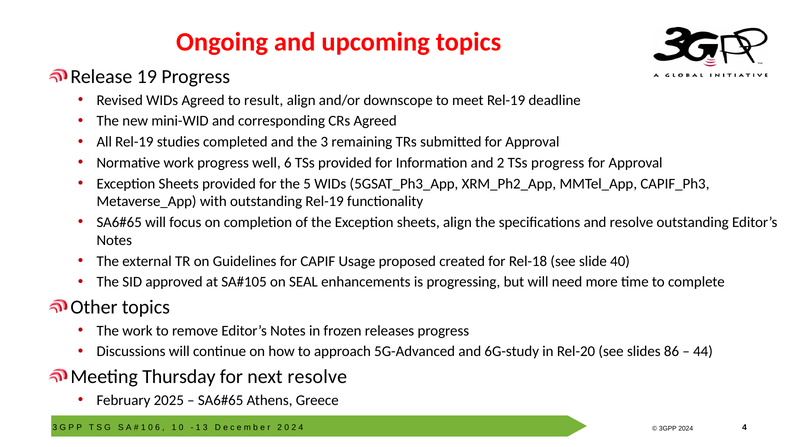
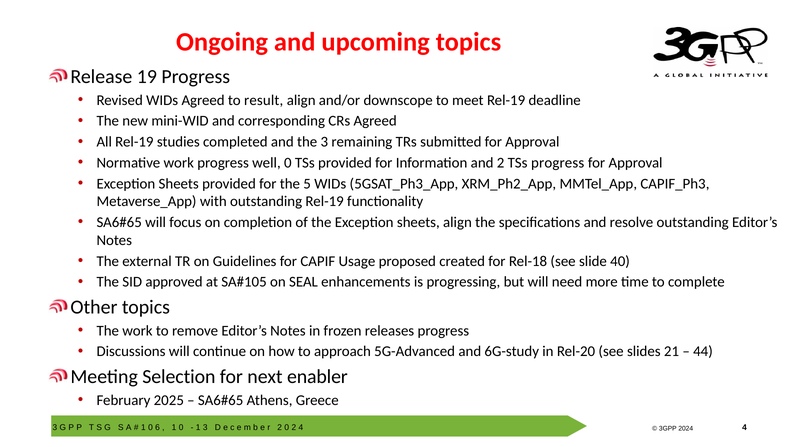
well 6: 6 -> 0 (288, 163)
86: 86 -> 21 (672, 351)
Thursday: Thursday -> Selection (179, 376)
next resolve: resolve -> enabler (317, 376)
